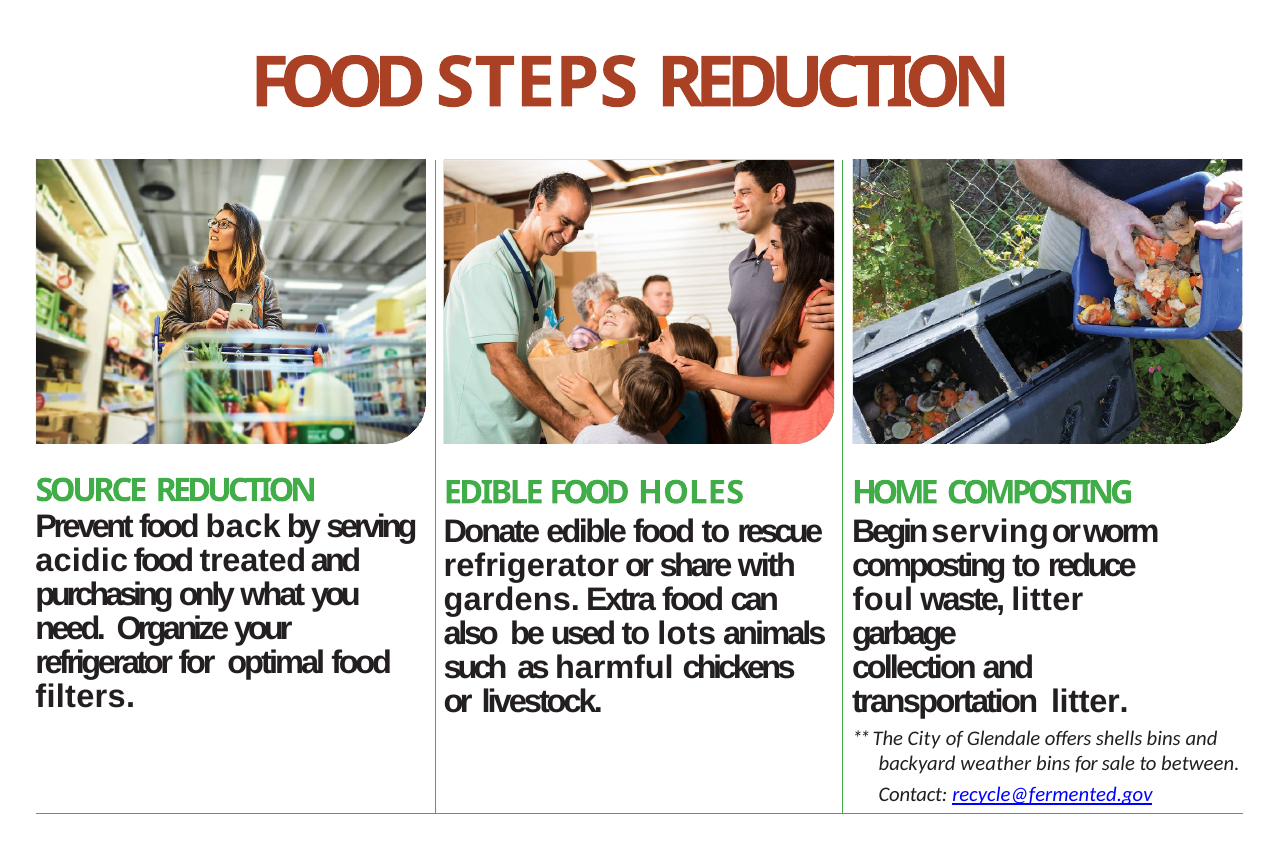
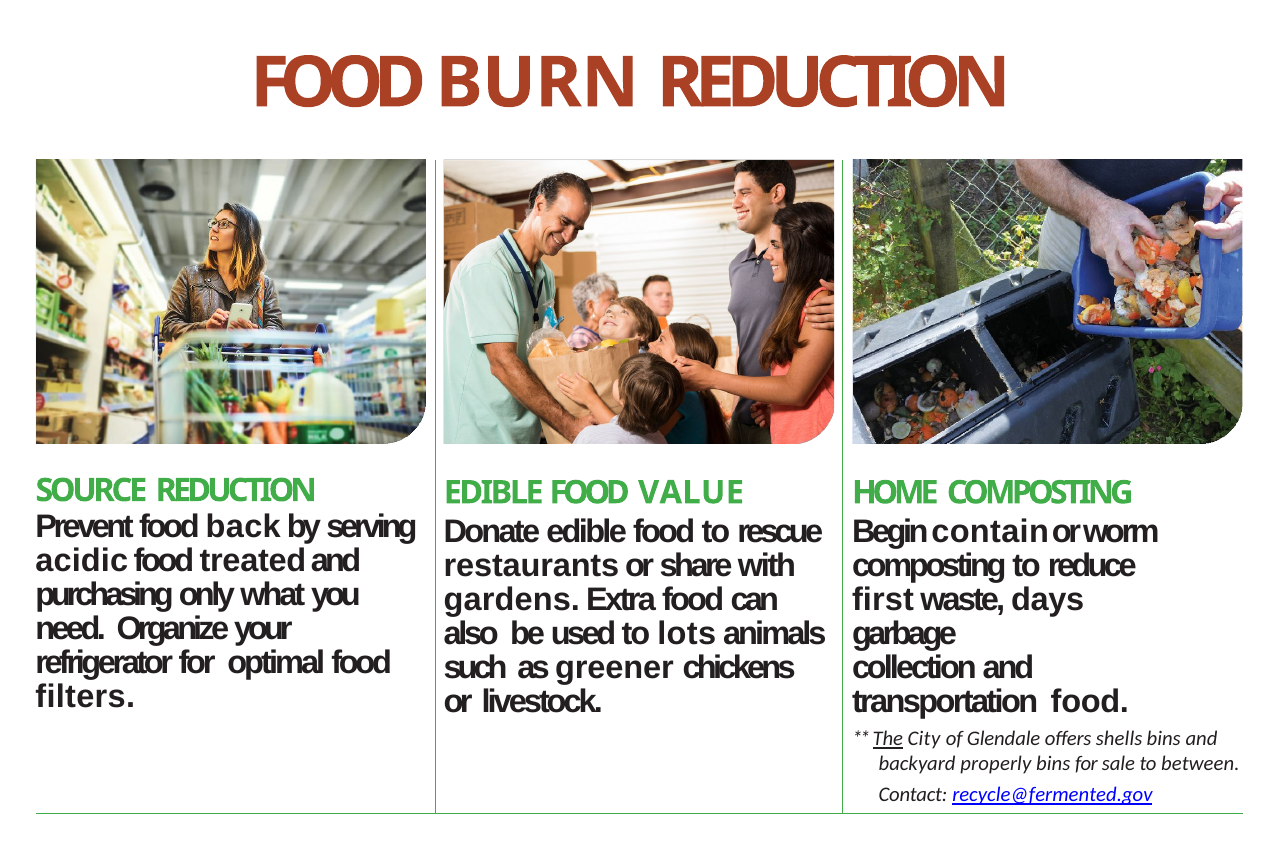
STEPS: STEPS -> BURN (537, 83)
HOLES: HOLES -> VALUE (691, 493)
Begin serving: serving -> contain (990, 532)
refrigerator: refrigerator -> restaurants (531, 566)
foul: foul -> first (883, 600)
waste litter: litter -> days (1048, 600)
harmful: harmful -> greener (614, 668)
transportation litter: litter -> food (1090, 702)
The underline: none -> present (888, 739)
weather: weather -> properly (996, 764)
